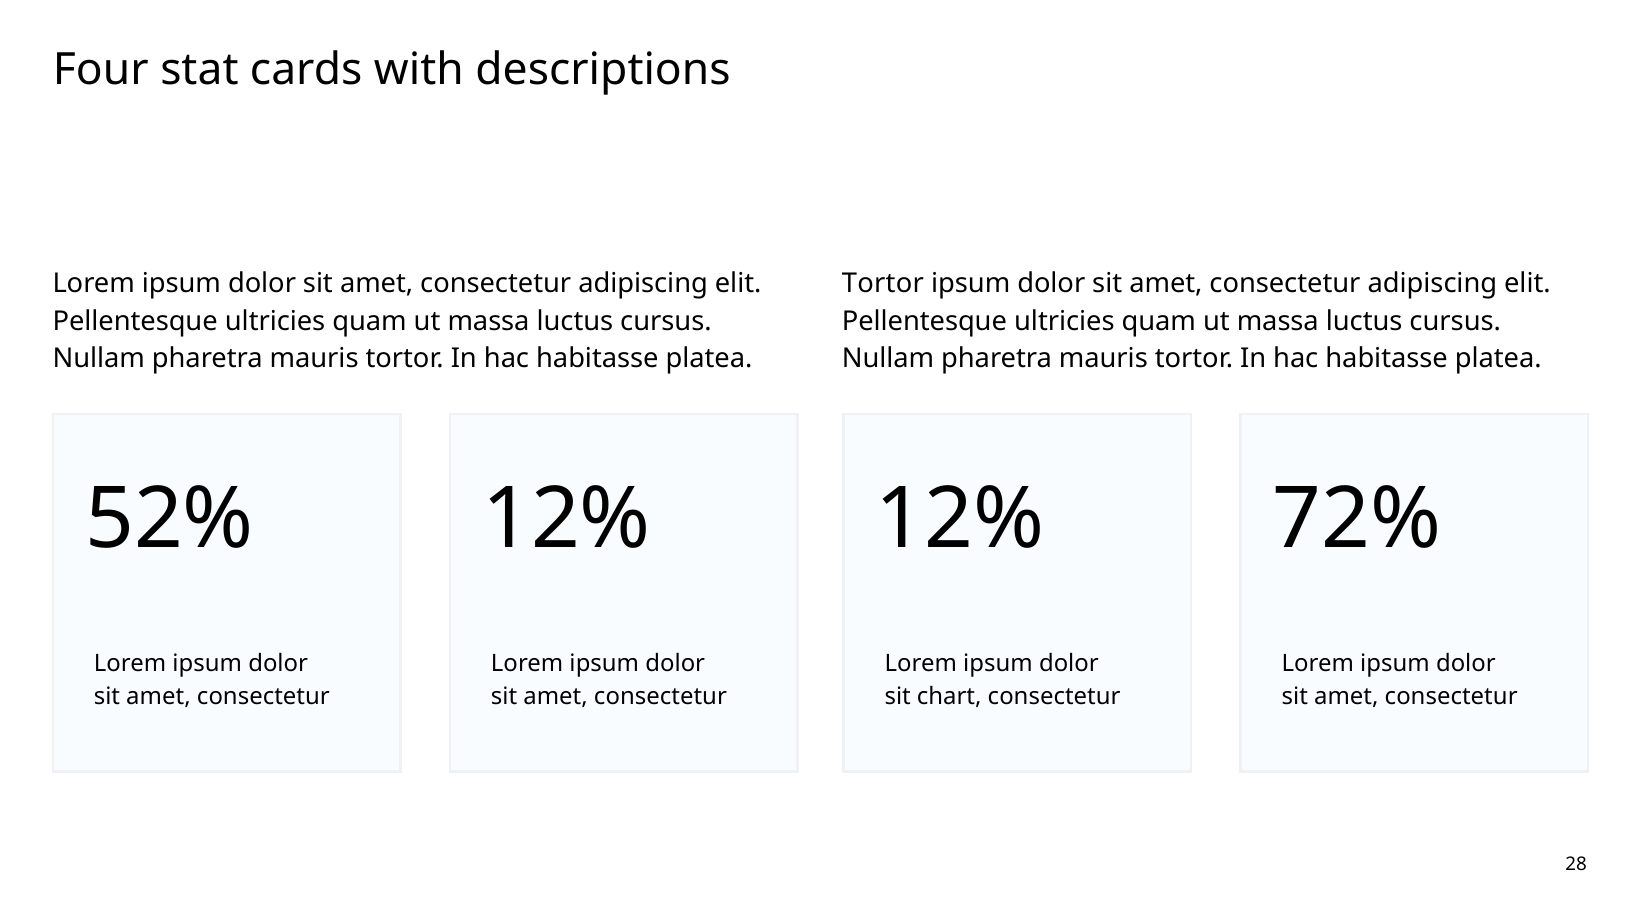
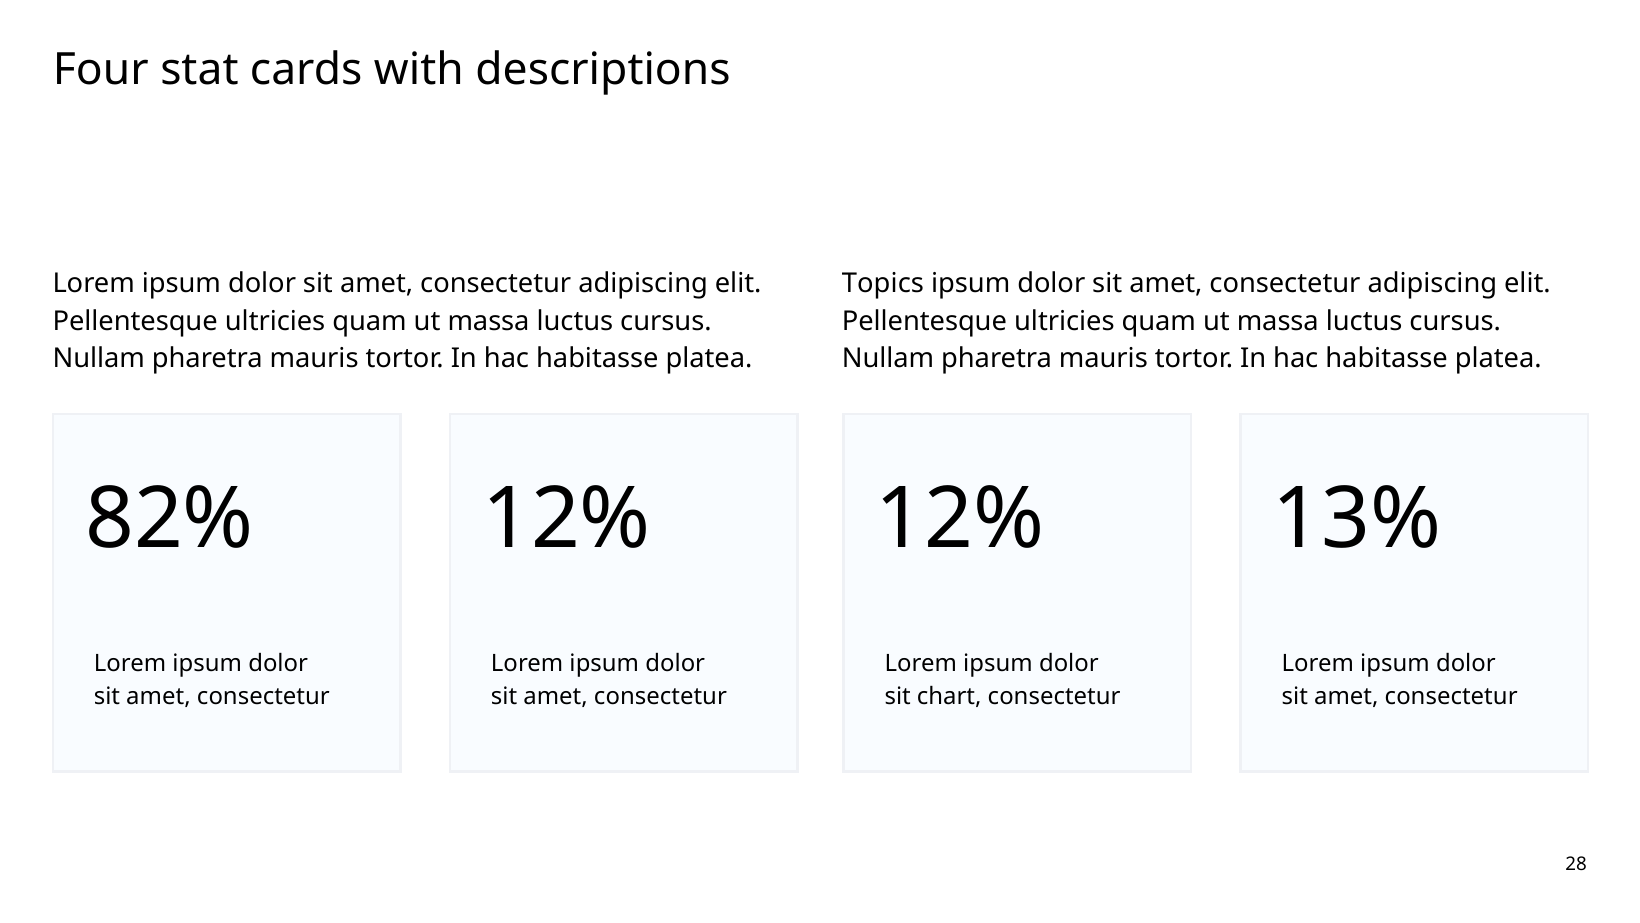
Tortor: Tortor -> Topics (883, 284)
52%: 52% -> 82% (170, 519)
72%: 72% -> 13% (1357, 519)
